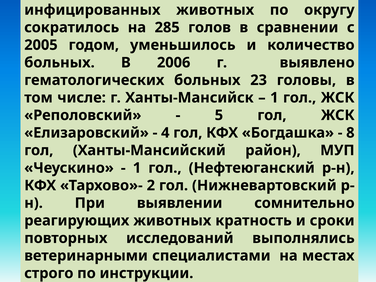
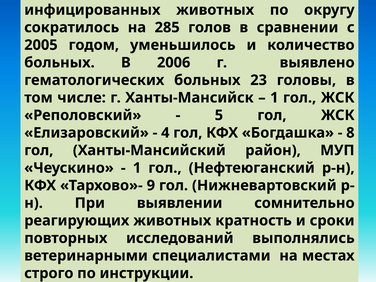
2: 2 -> 9 (151, 185)
